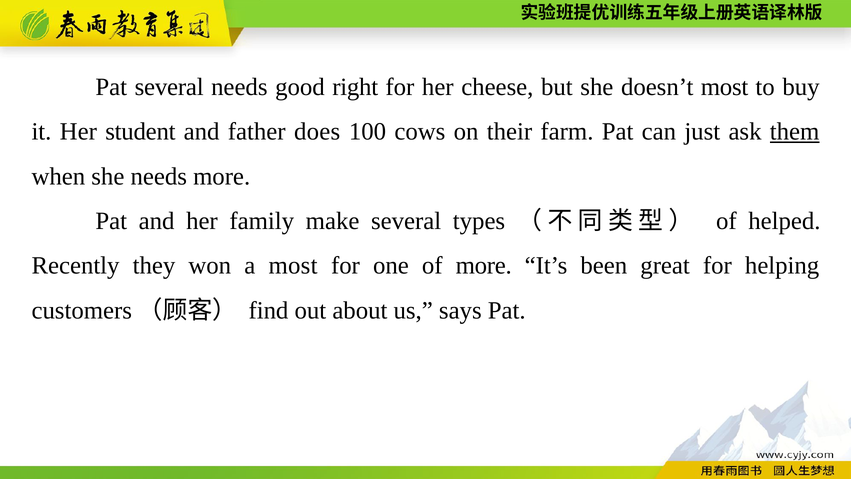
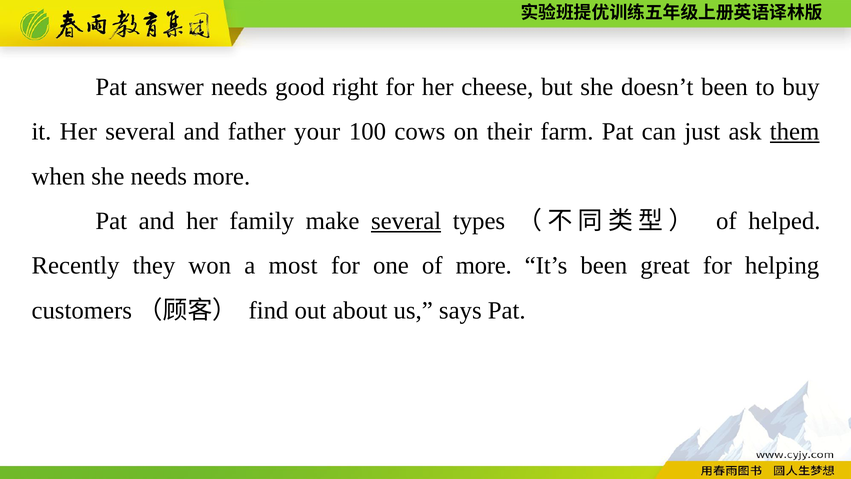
Pat several: several -> answer (169, 87)
doesn’t most: most -> been (724, 87)
Her student: student -> several (140, 132)
does: does -> your (317, 132)
several underline: none -> present (406, 221)
